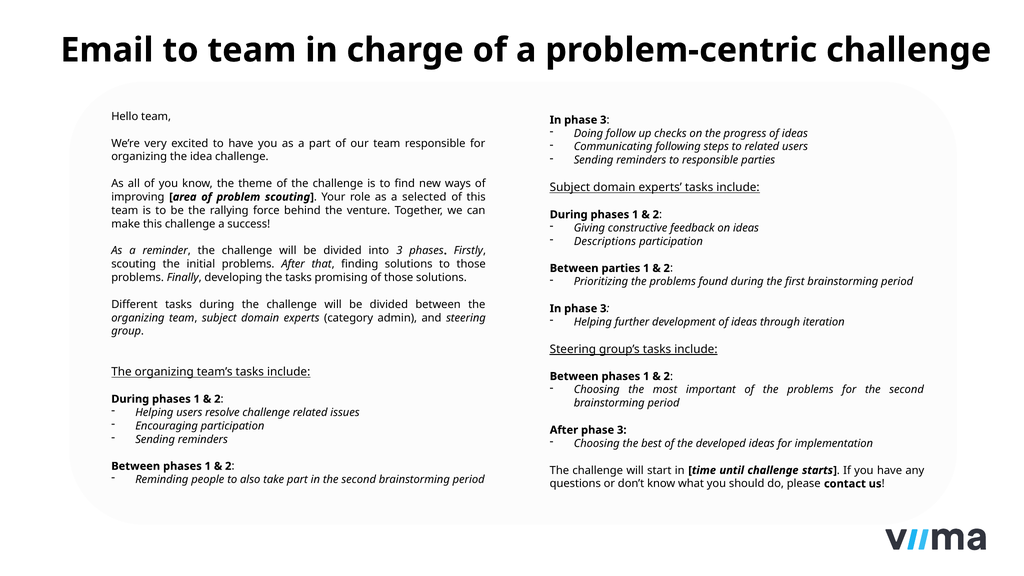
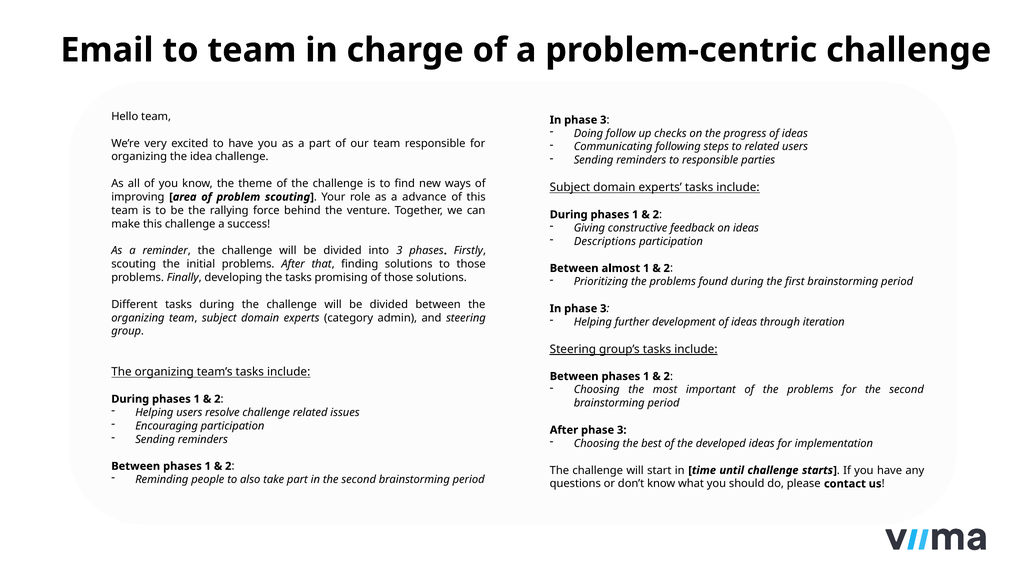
selected: selected -> advance (424, 197)
Between parties: parties -> almost (621, 268)
